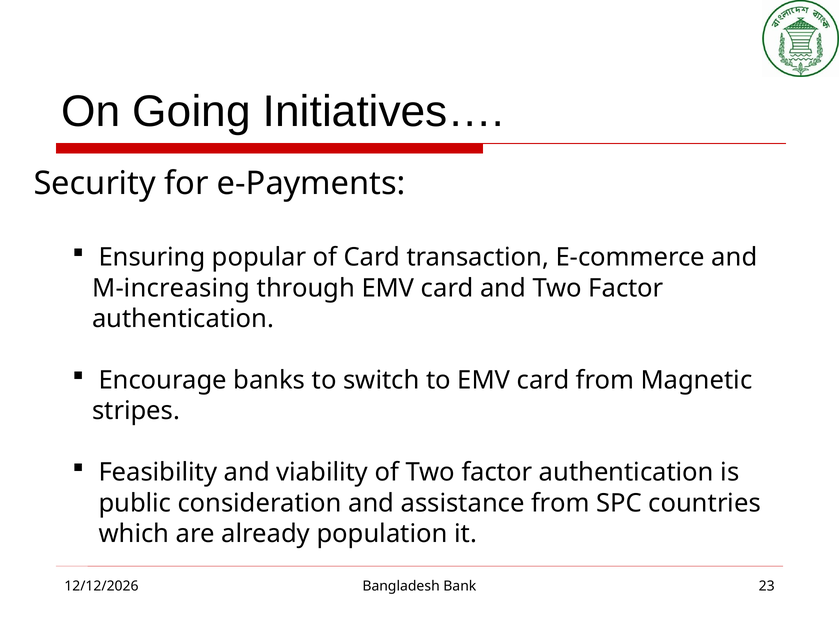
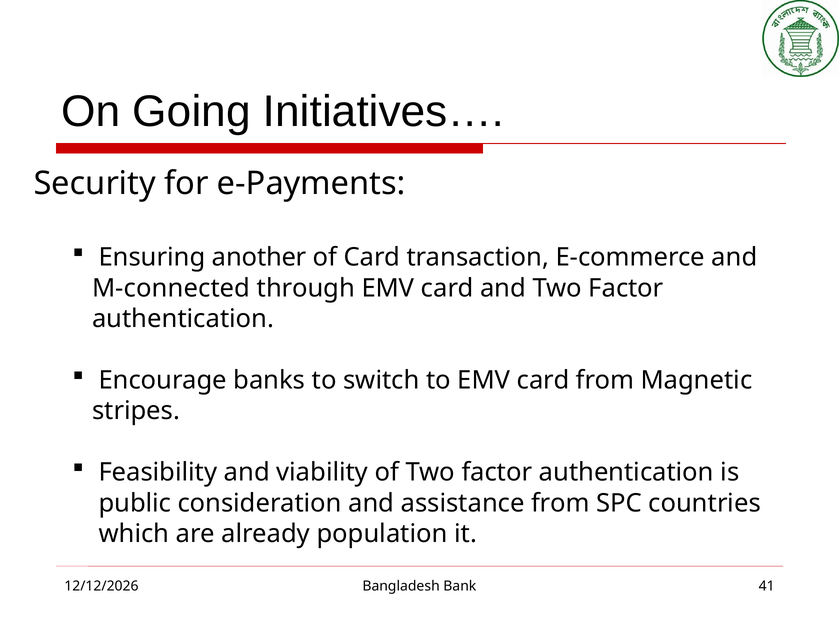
popular: popular -> another (259, 257)
M-increasing: M-increasing -> M-connected (171, 288)
23: 23 -> 41 (767, 587)
